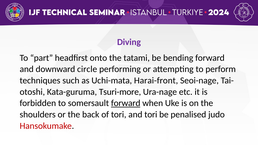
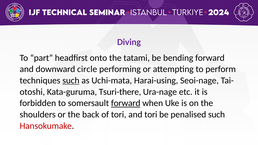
such underline: none -> present (71, 81)
Harai-front: Harai-front -> Harai-using (156, 81)
Tsuri-more: Tsuri-more -> Tsuri-there (120, 92)
penalised judo: judo -> such (217, 115)
